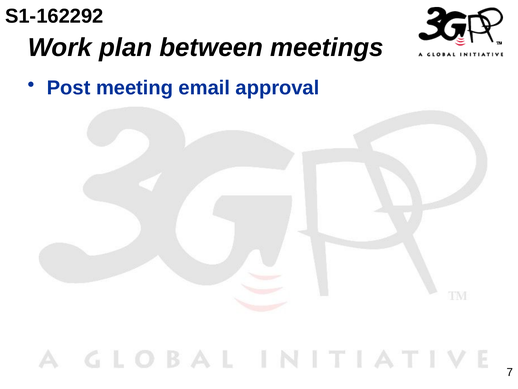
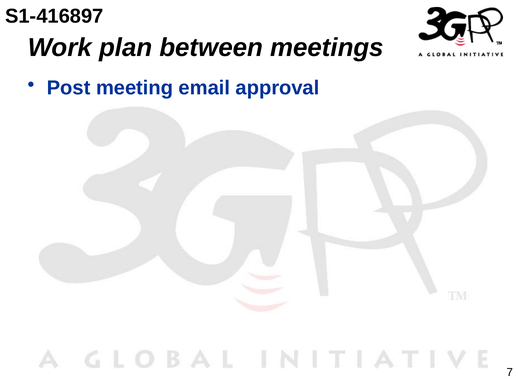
S1-162292: S1-162292 -> S1-416897 (54, 16)
